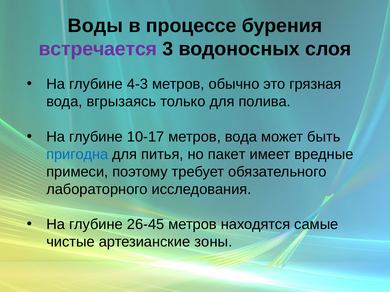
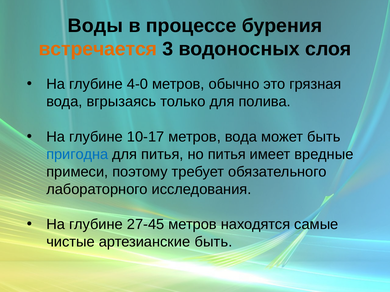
встречается colour: purple -> orange (98, 49)
4-3: 4-3 -> 4-0 (137, 84)
но пакет: пакет -> питья (227, 155)
26-45: 26-45 -> 27-45 (146, 225)
артезианские зоны: зоны -> быть (213, 242)
